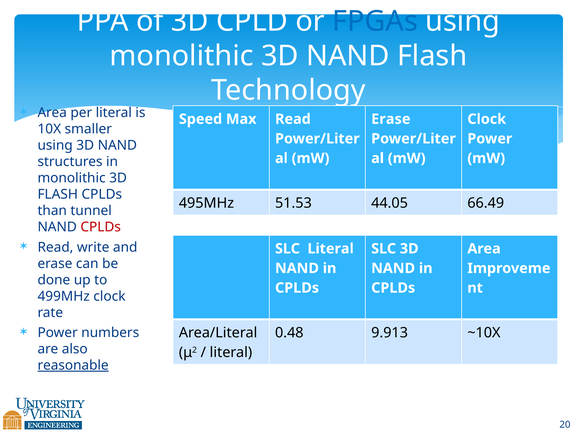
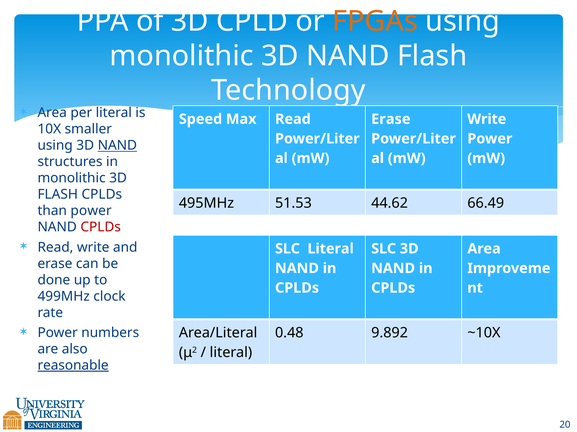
FPGAs colour: blue -> orange (375, 21)
Clock: Clock -> Write (487, 119)
NAND underline: none -> present (117, 146)
44.05: 44.05 -> 44.62 (390, 204)
than tunnel: tunnel -> power (91, 211)
9.913: 9.913 -> 9.892 (390, 333)
